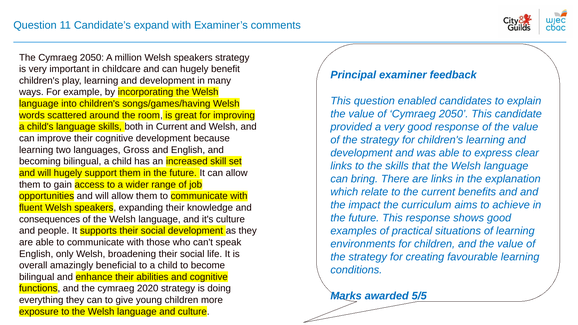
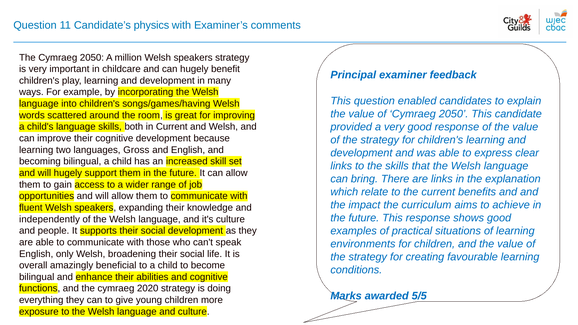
expand: expand -> physics (151, 25)
consequences: consequences -> independently (50, 219)
